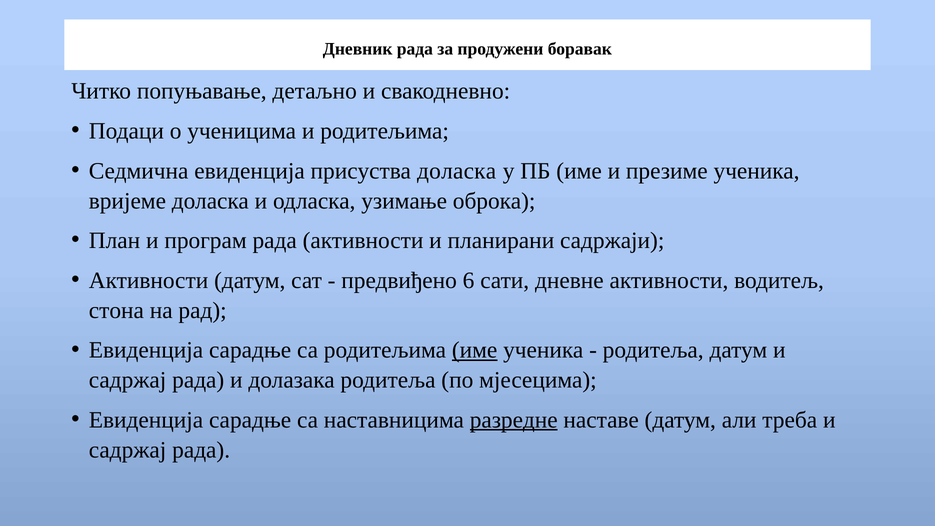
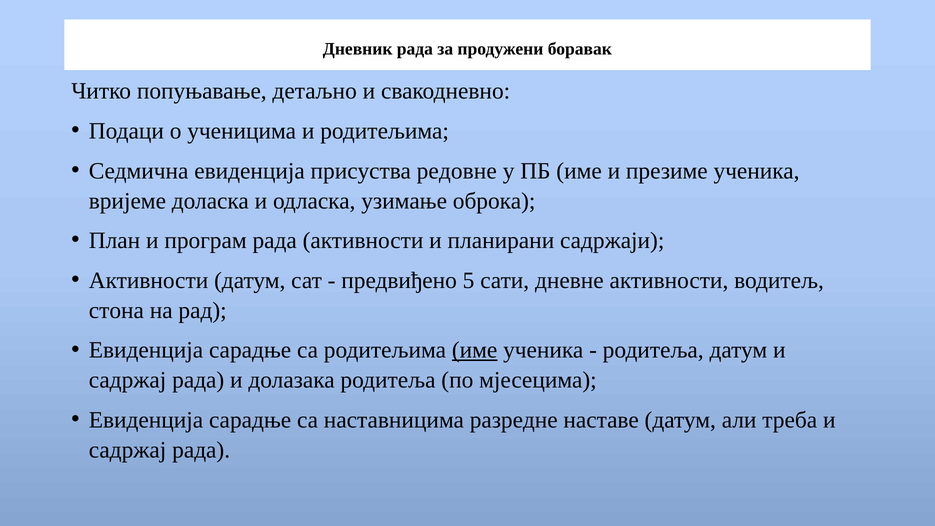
присуства доласка: доласка -> редовне (457, 171)
6: 6 -> 5 (469, 280)
разредне underline: present -> none (514, 420)
